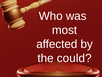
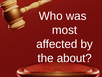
could: could -> about (74, 58)
